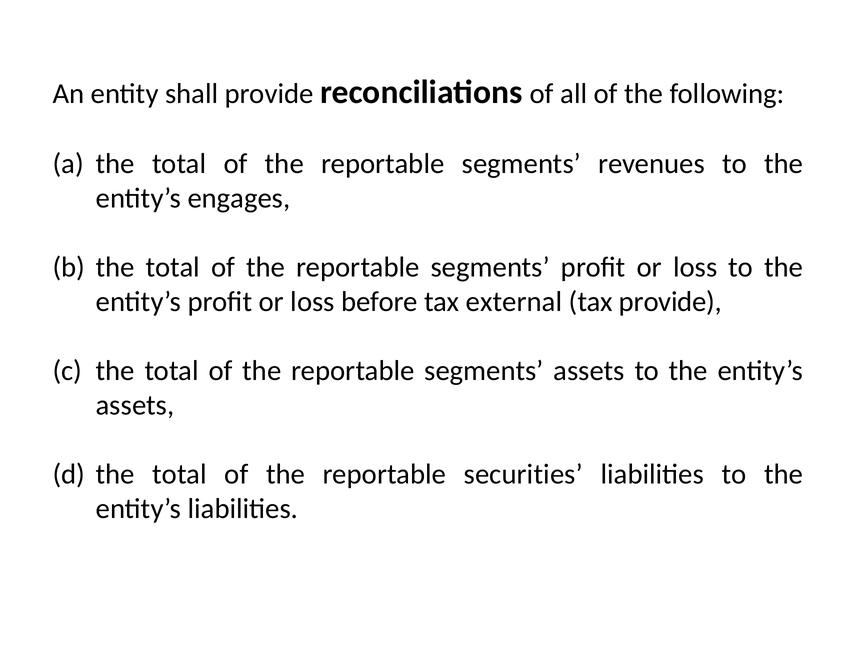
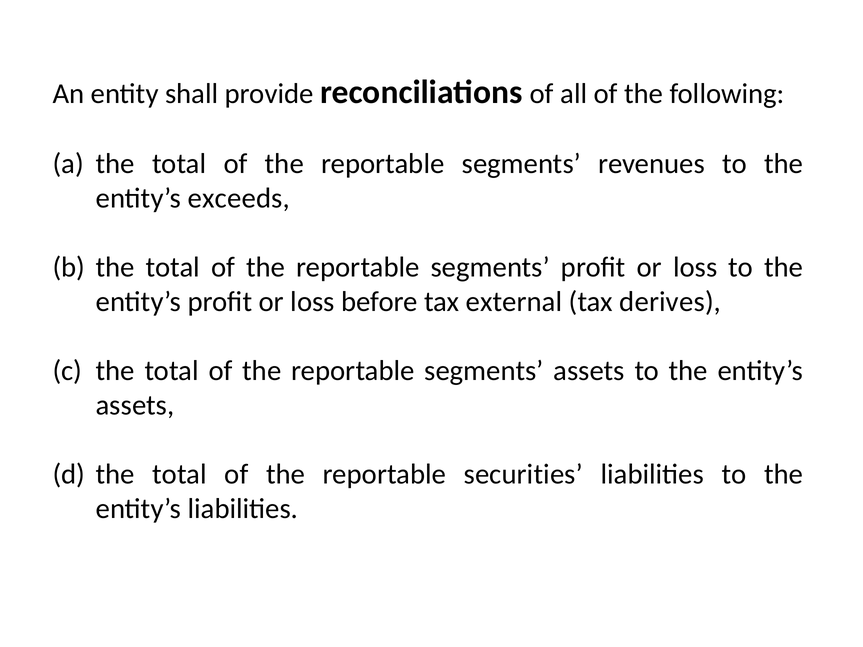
engages: engages -> exceeds (239, 198)
tax provide: provide -> derives (670, 302)
